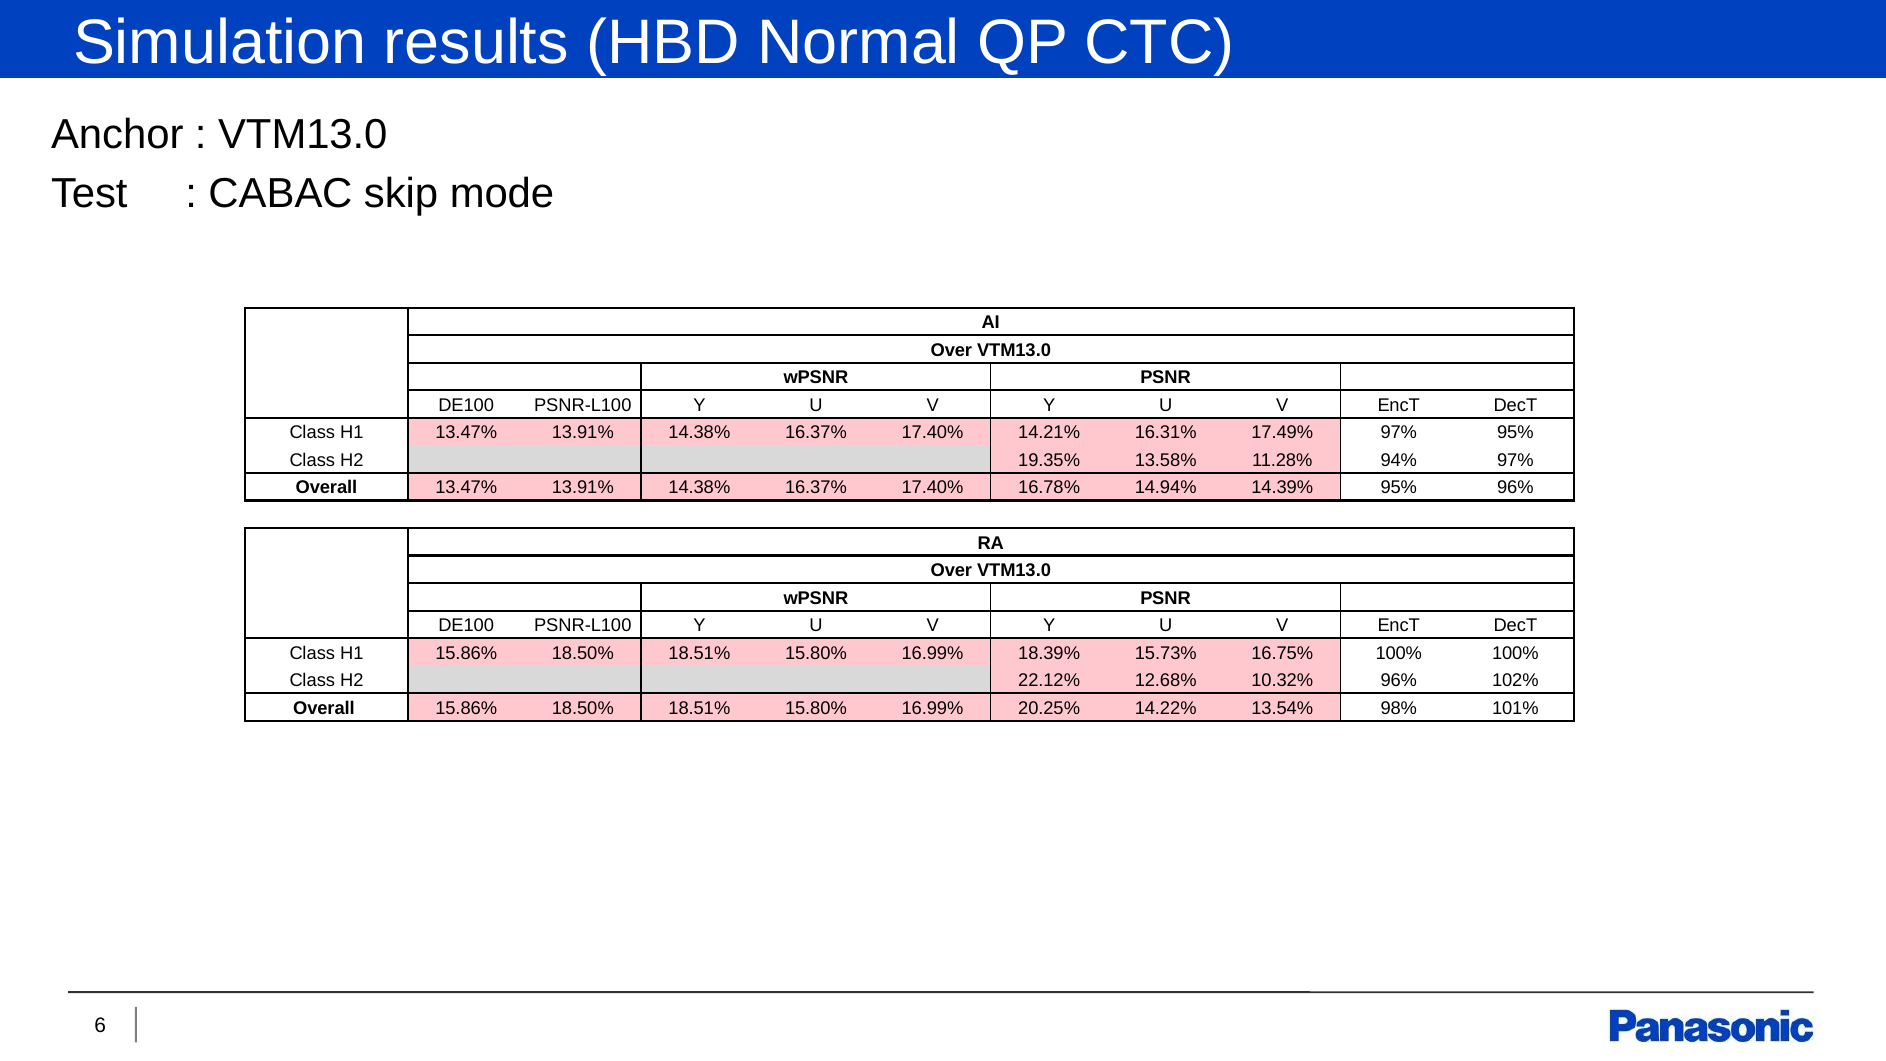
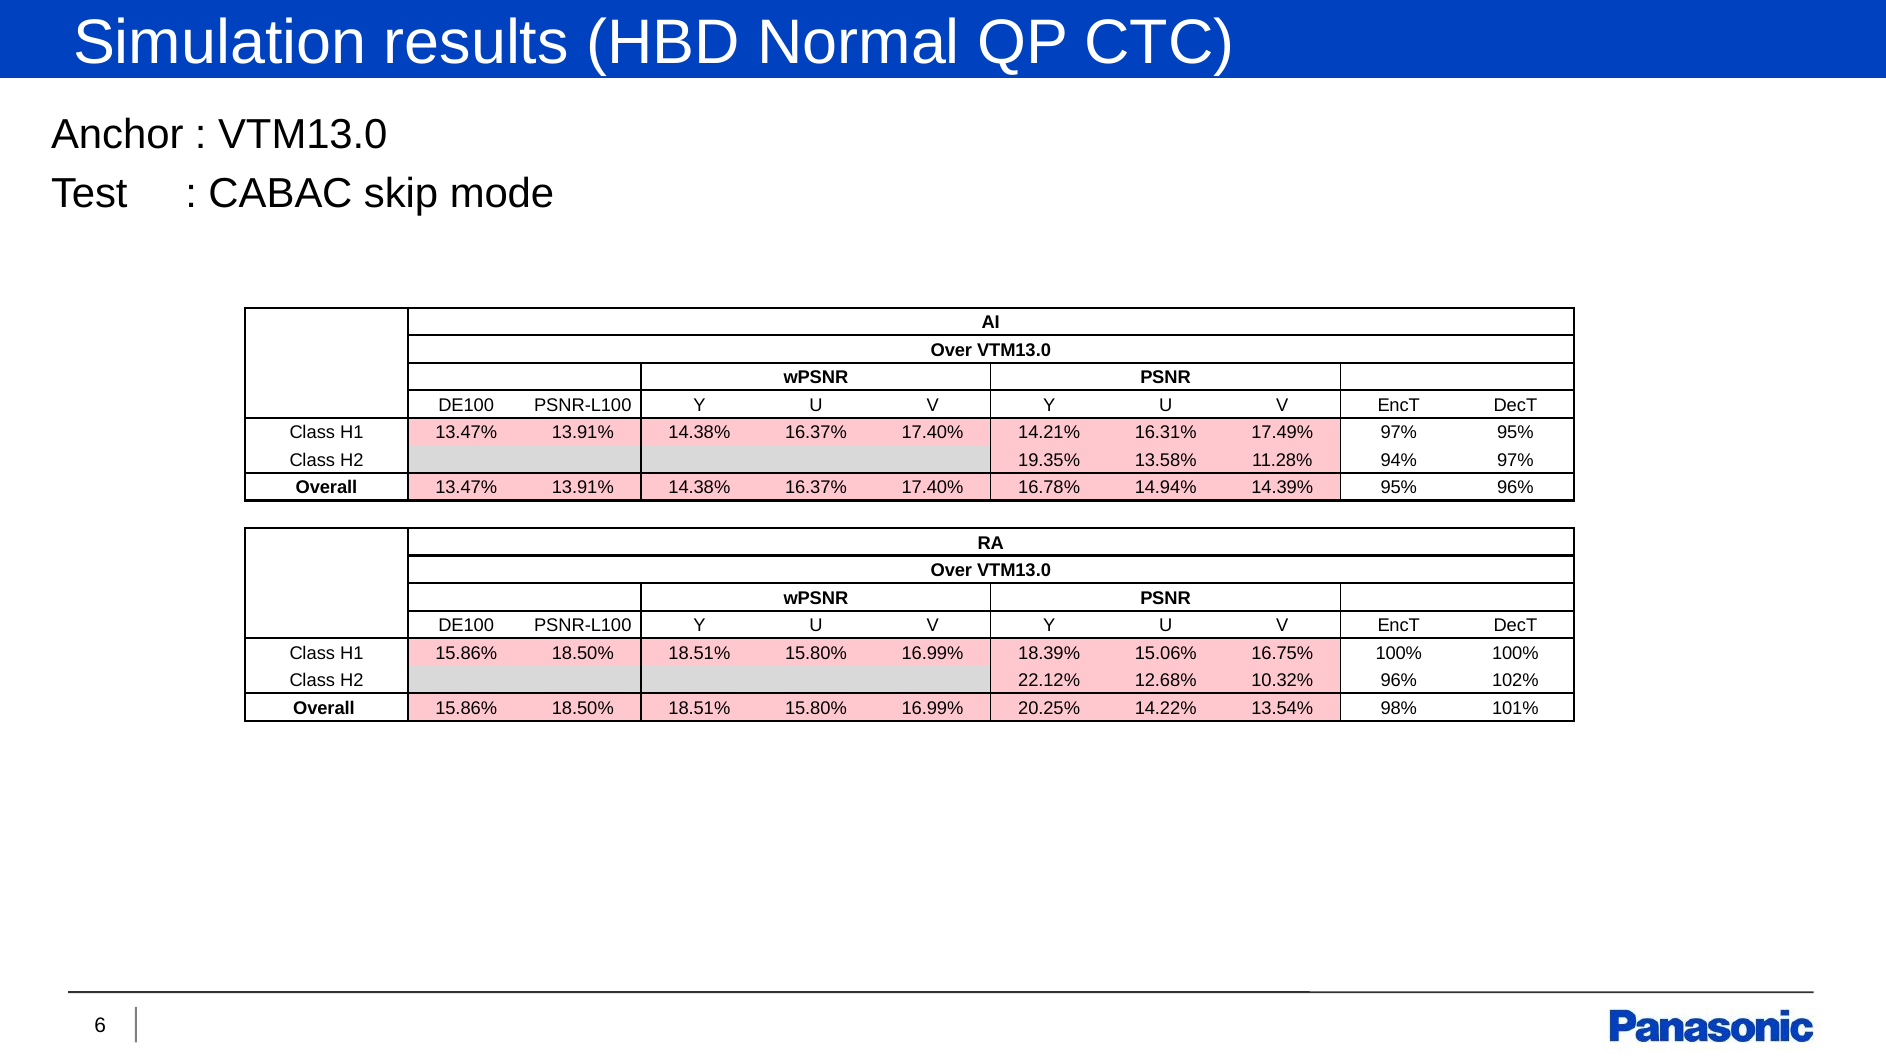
15.73%: 15.73% -> 15.06% (1166, 653)
